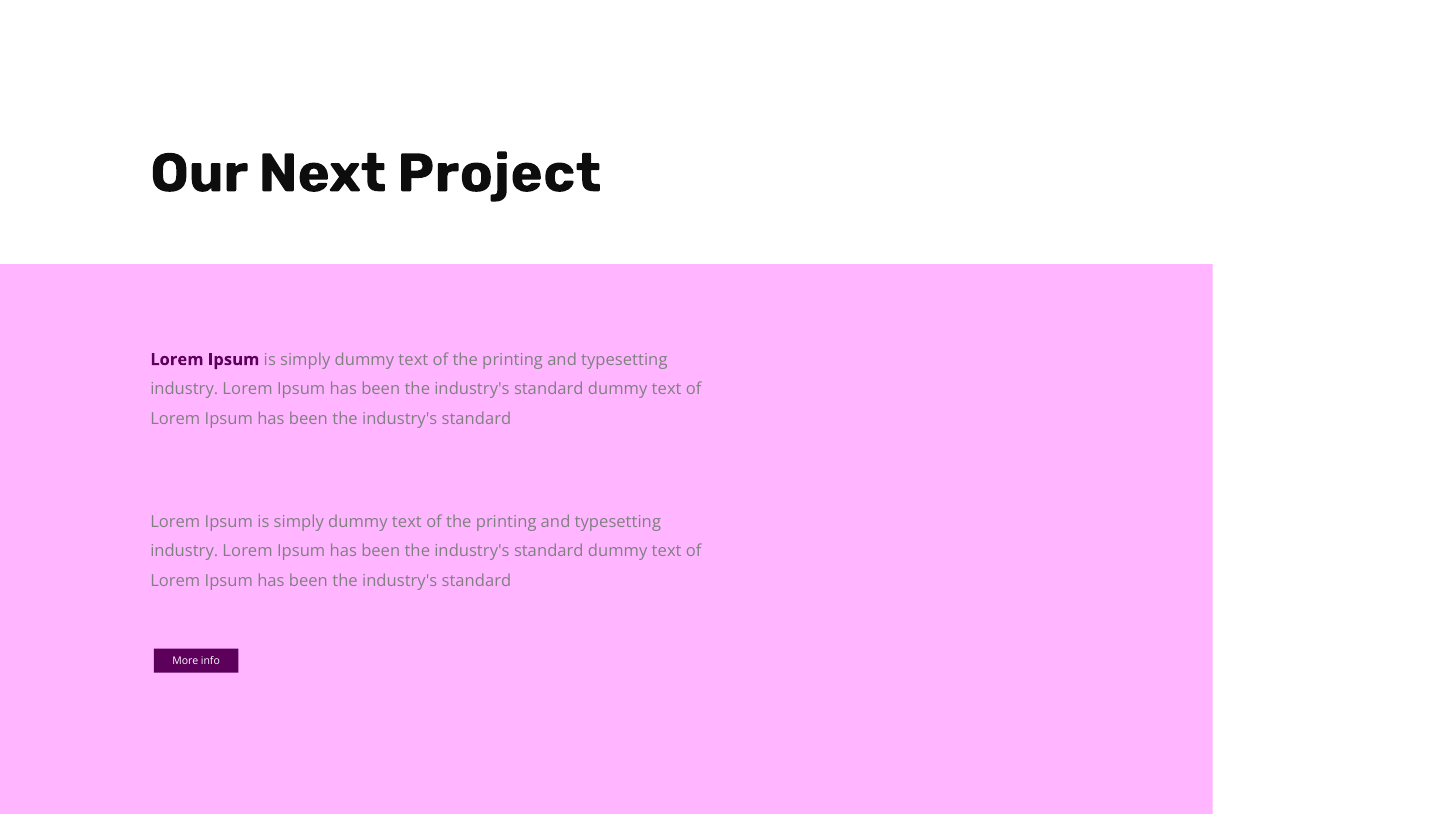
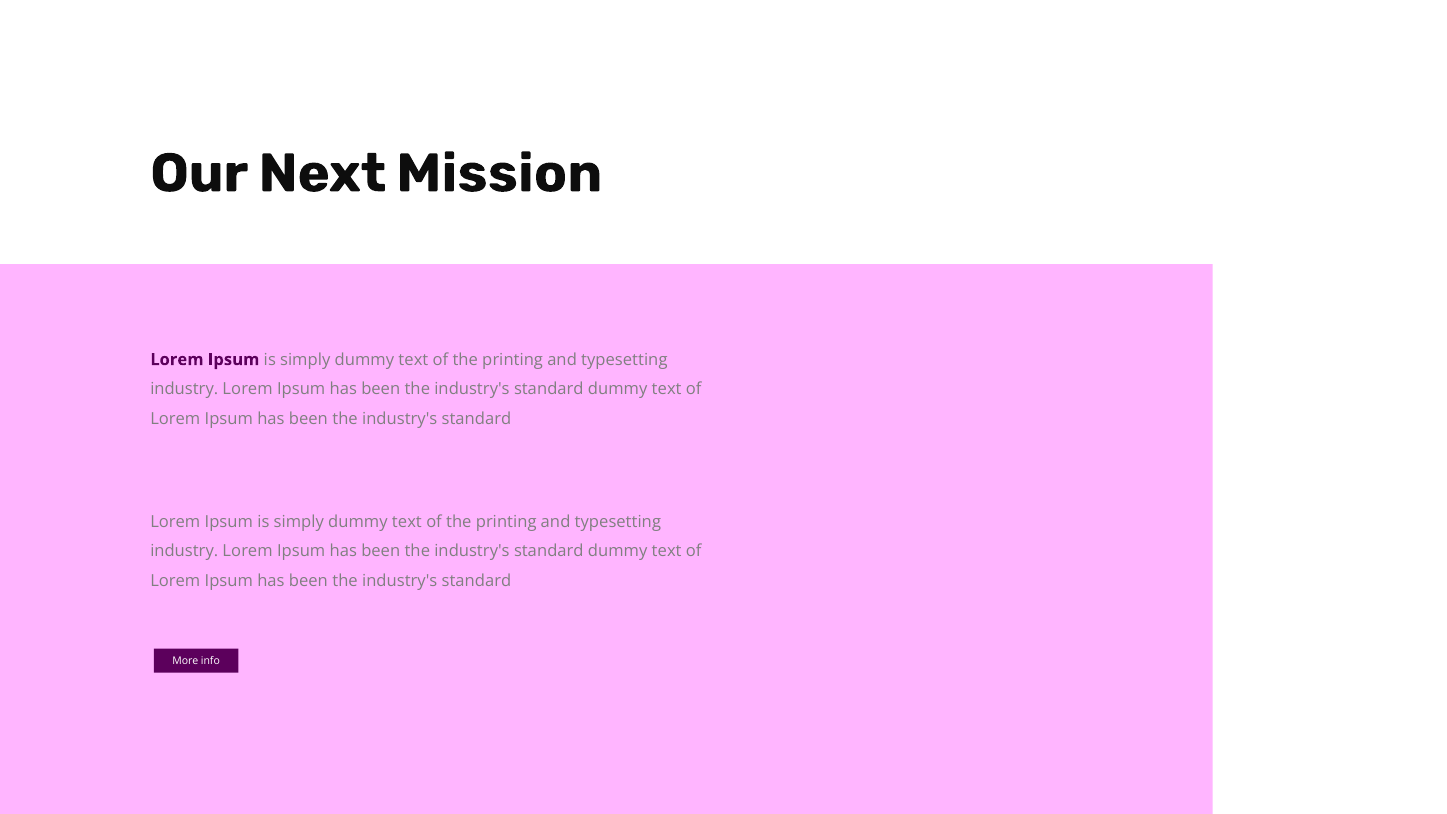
Project: Project -> Mission (499, 173)
